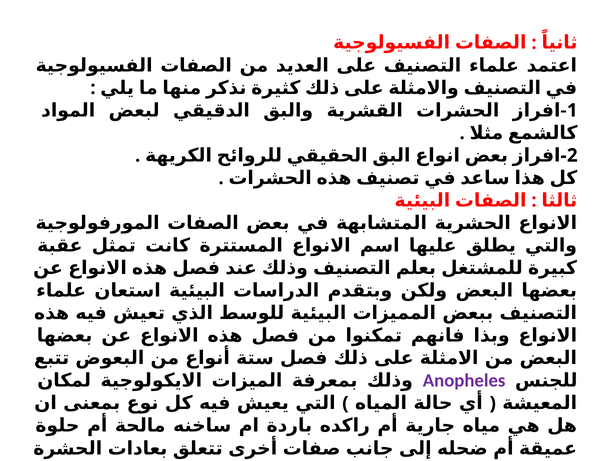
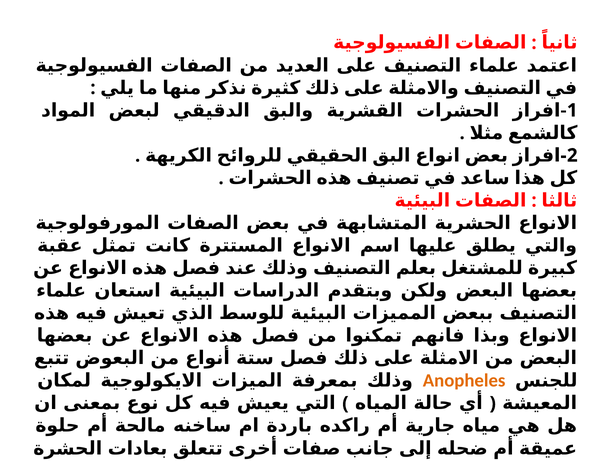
Anopheles colour: purple -> orange (464, 381)
